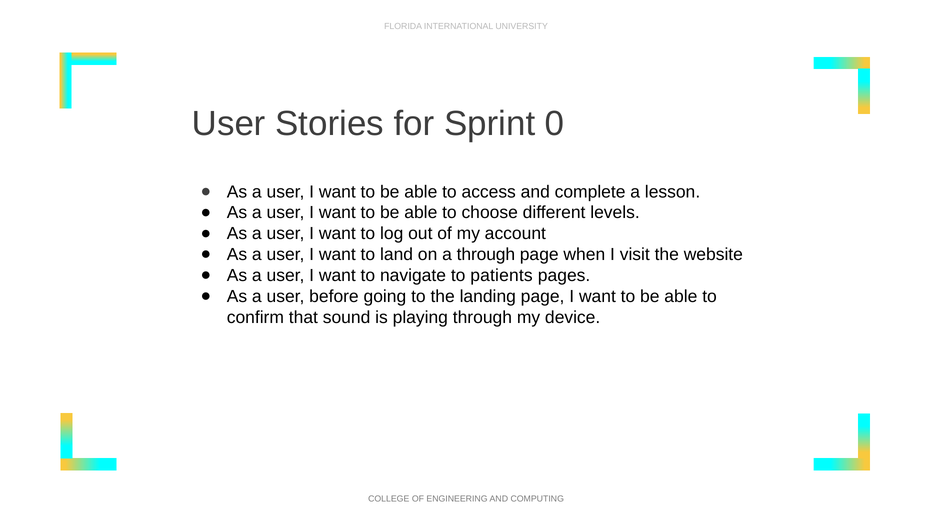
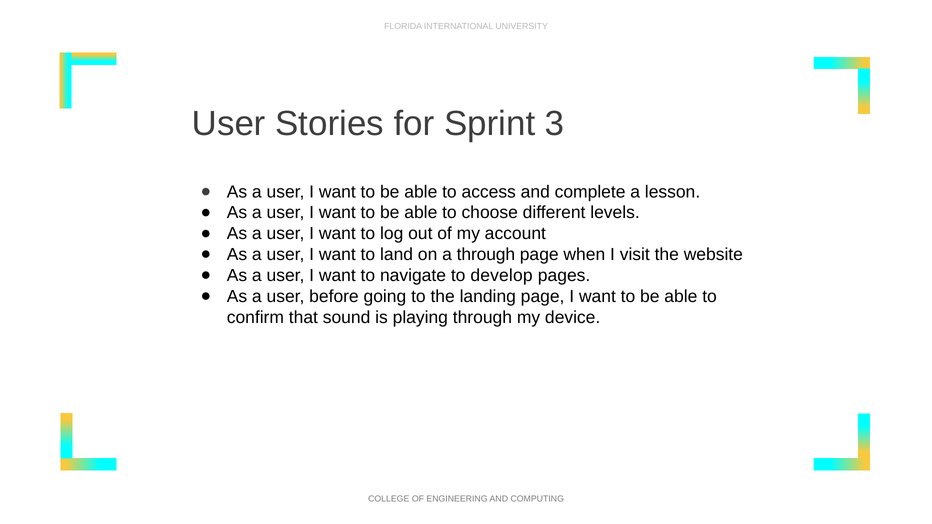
0: 0 -> 3 (555, 124)
patients: patients -> develop (502, 276)
